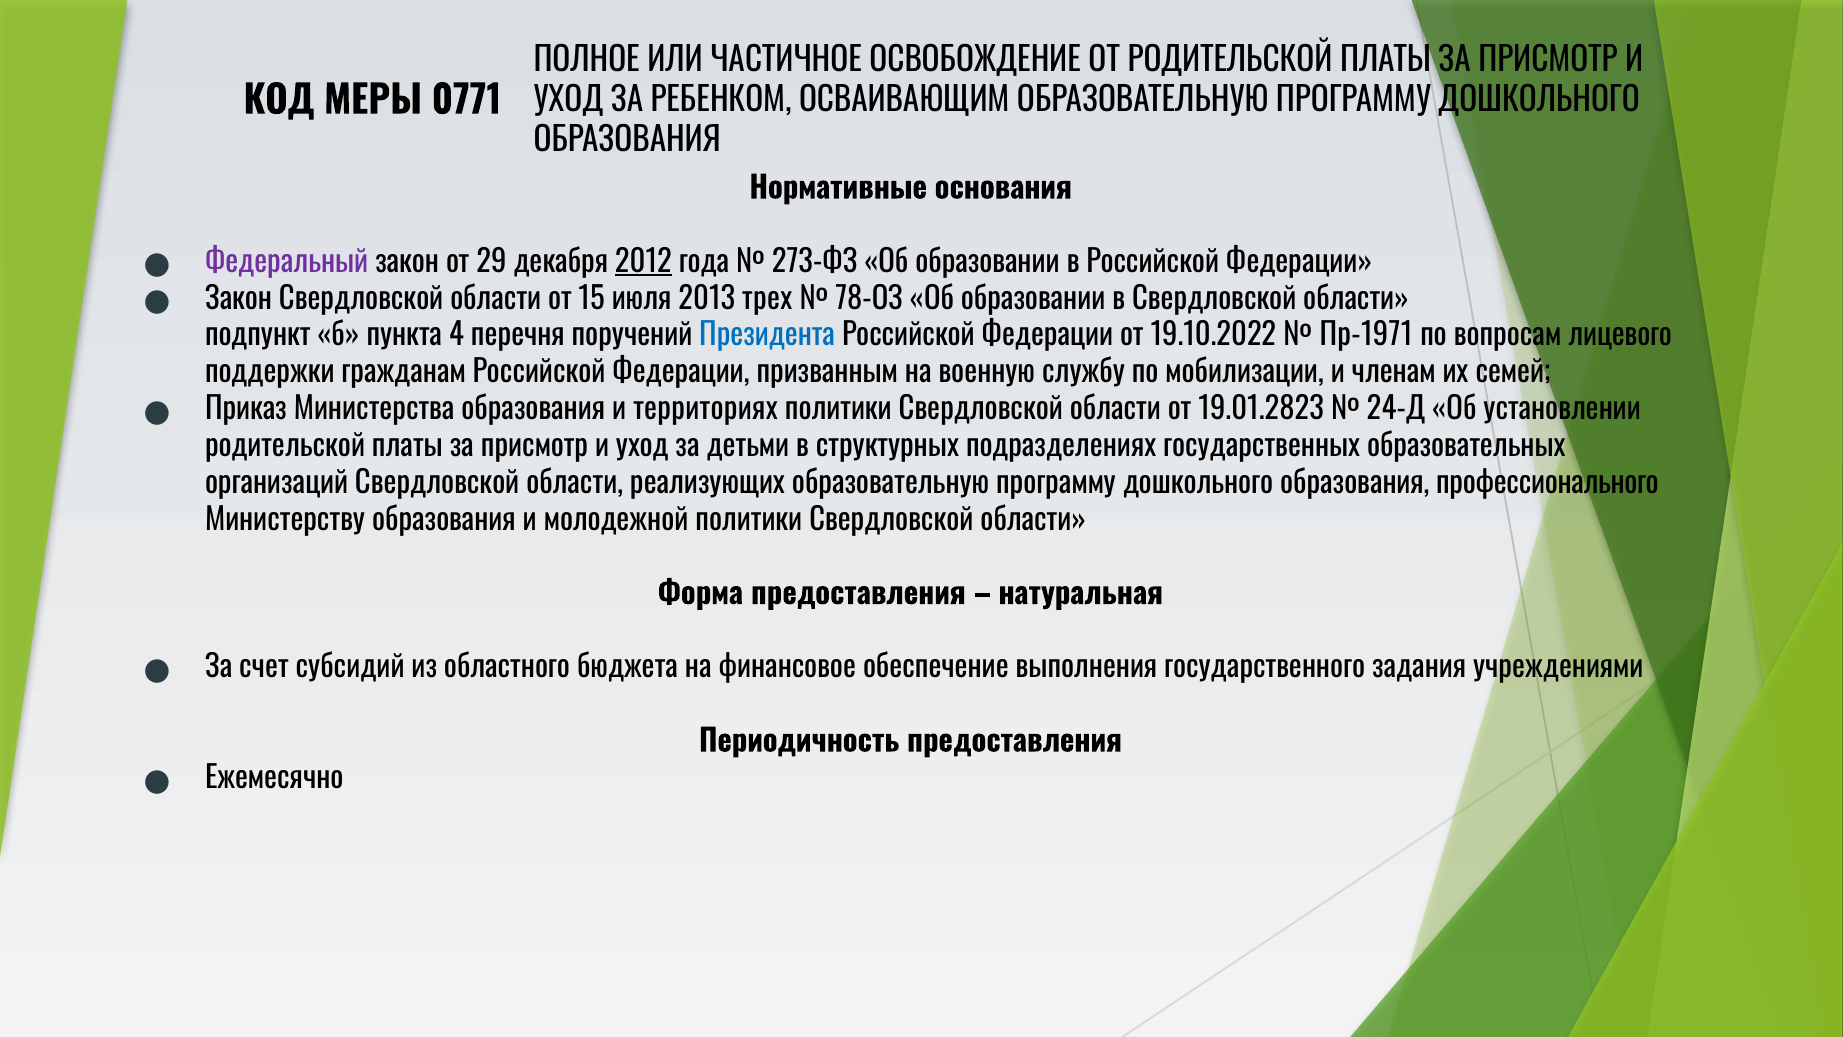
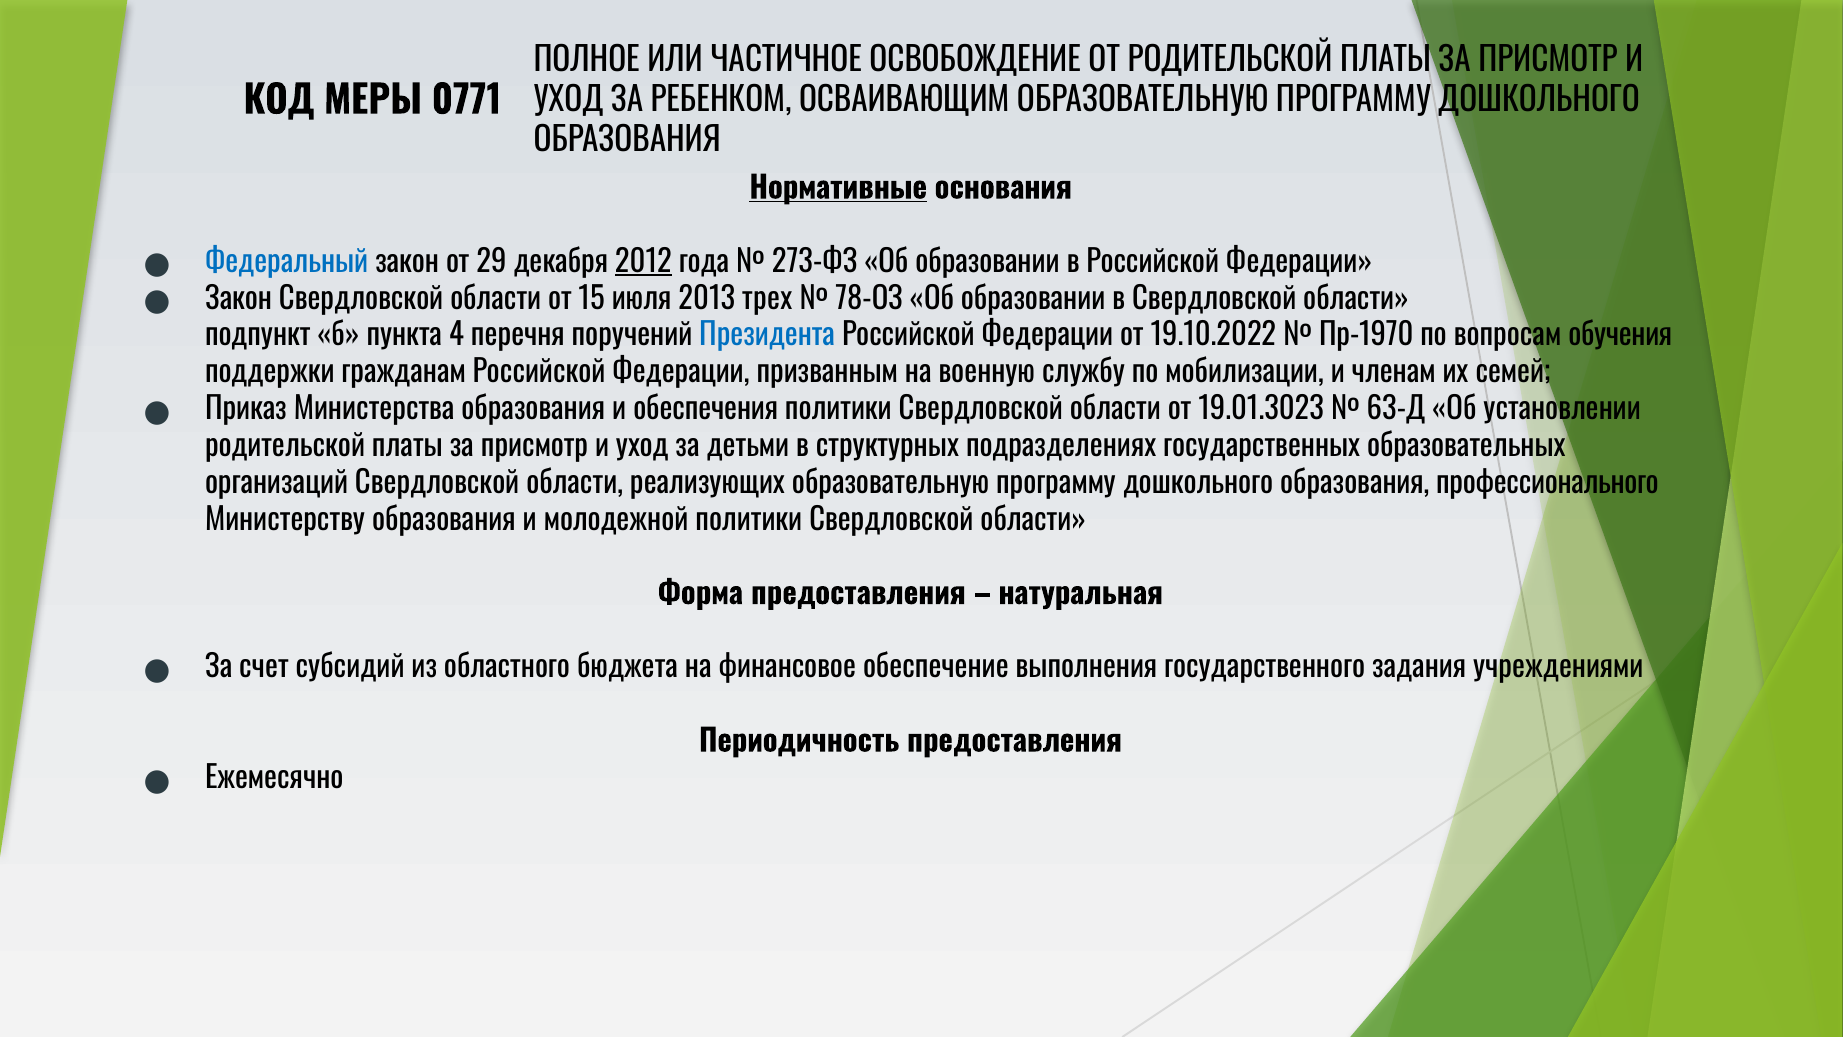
Нормативные underline: none -> present (838, 188)
Федеральный colour: purple -> blue (287, 262)
Пр-1971: Пр-1971 -> Пр-1970 (1366, 336)
лицевого: лицевого -> обучения (1620, 336)
территориях: территориях -> обеспечения (706, 409)
19.01.2823: 19.01.2823 -> 19.01.3023 (1261, 409)
24-Д: 24-Д -> 63-Д (1396, 409)
